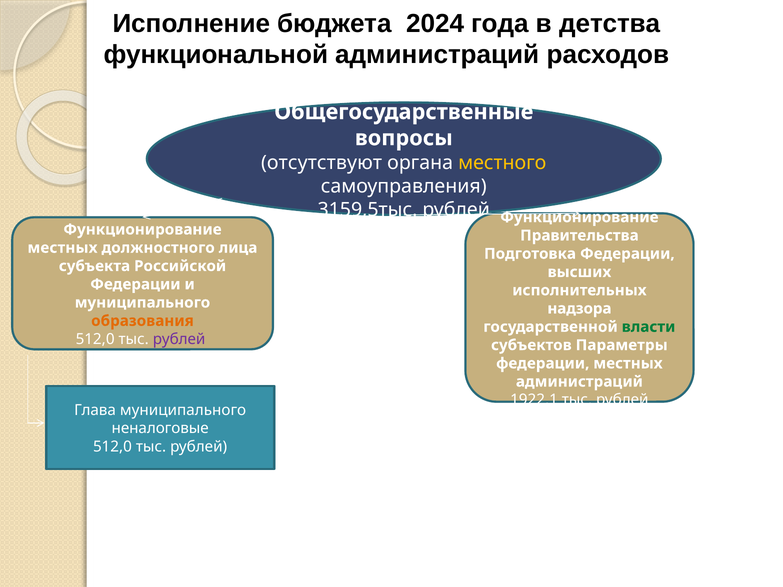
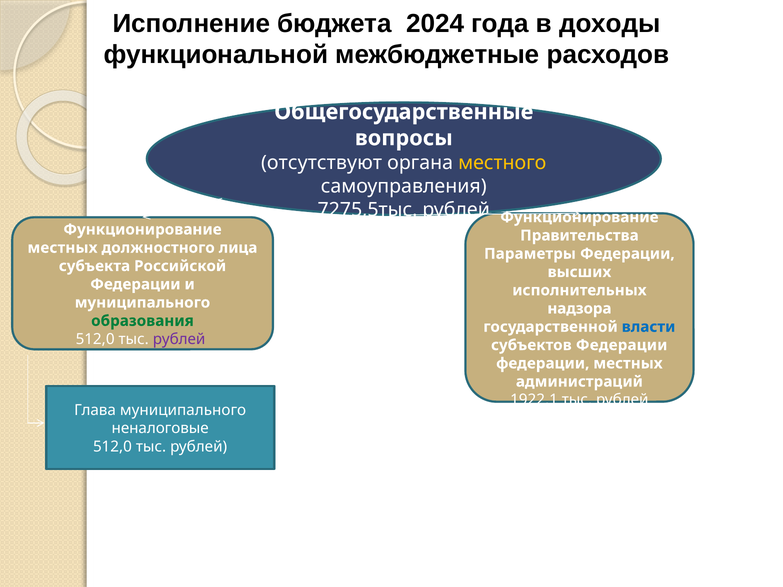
детства: детства -> доходы (610, 24)
функциональной администраций: администраций -> межбюджетные (437, 55)
3159,5тыс: 3159,5тыс -> 7275,5тыс (367, 210)
Подготовка: Подготовка -> Параметры (530, 254)
образования colour: orange -> green (142, 321)
власти colour: green -> blue (649, 327)
субъектов Параметры: Параметры -> Федерации (622, 345)
